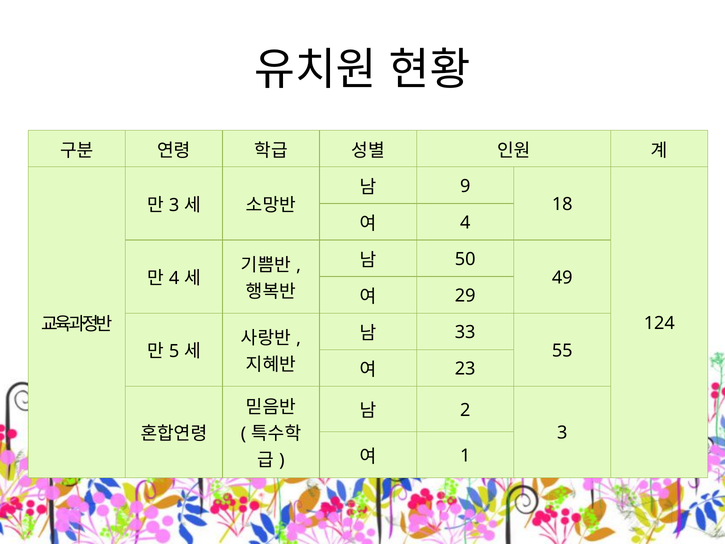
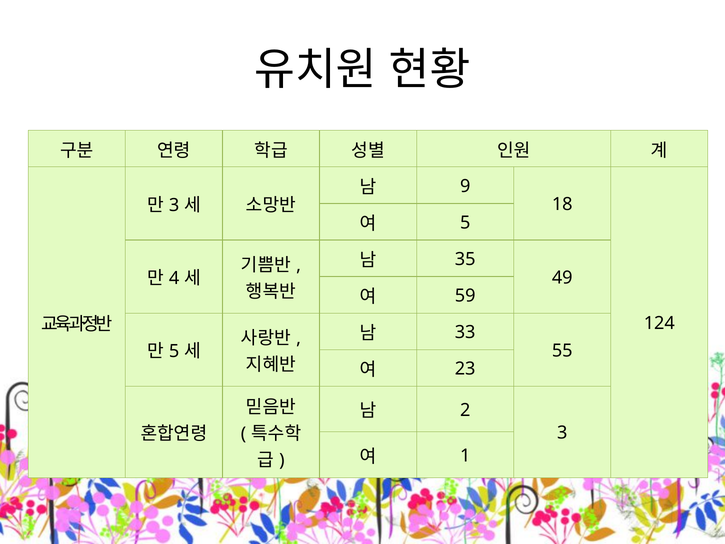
4: 4 -> 5 (465, 223)
50: 50 -> 35 (465, 259)
29: 29 -> 59 (465, 296)
